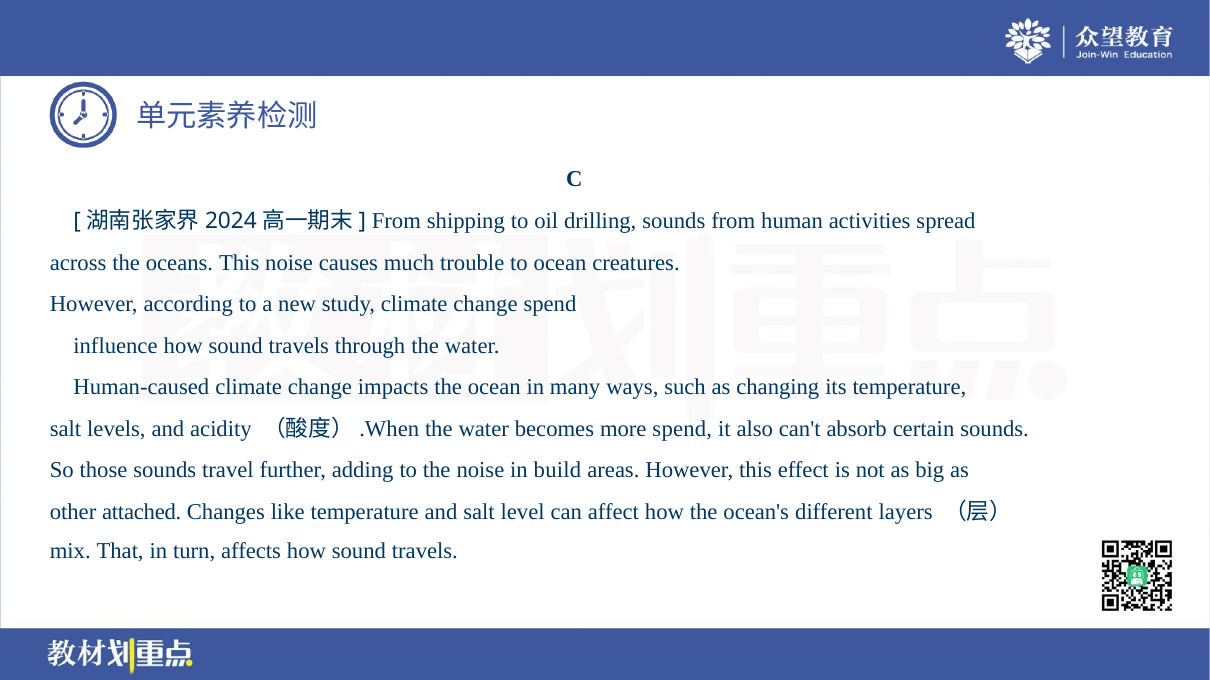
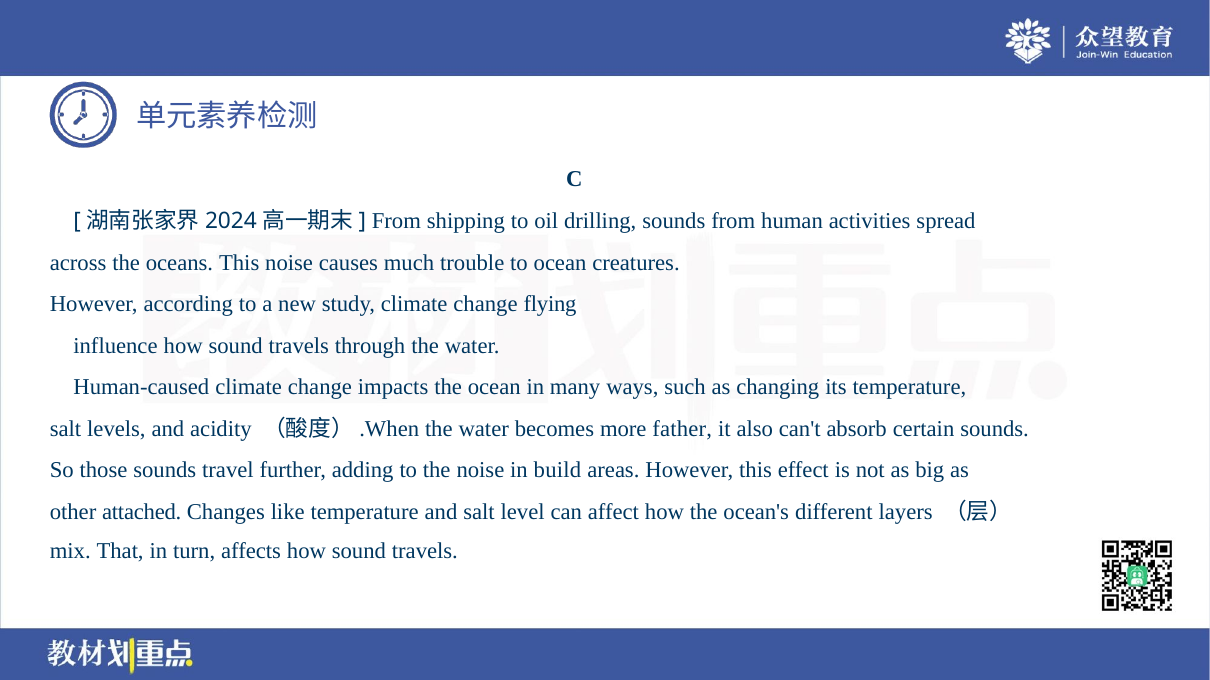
change spend: spend -> flying (550, 304)
more spend: spend -> father (682, 429)
